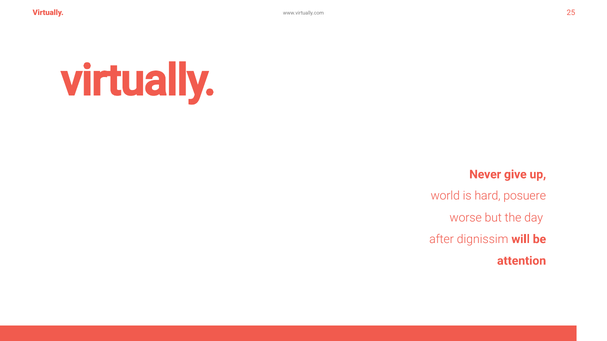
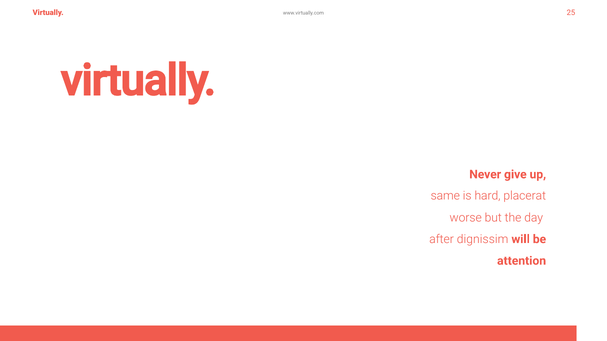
world: world -> same (445, 196)
posuere: posuere -> placerat (525, 196)
